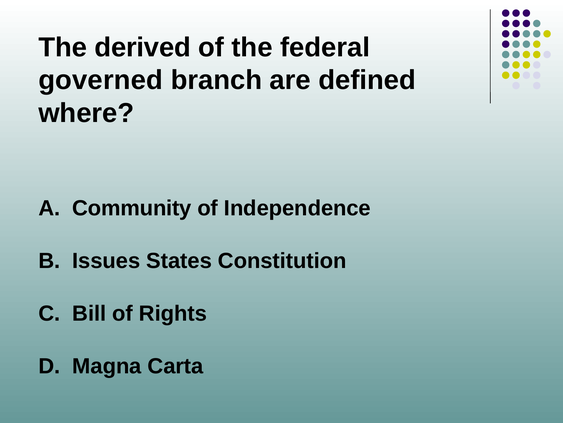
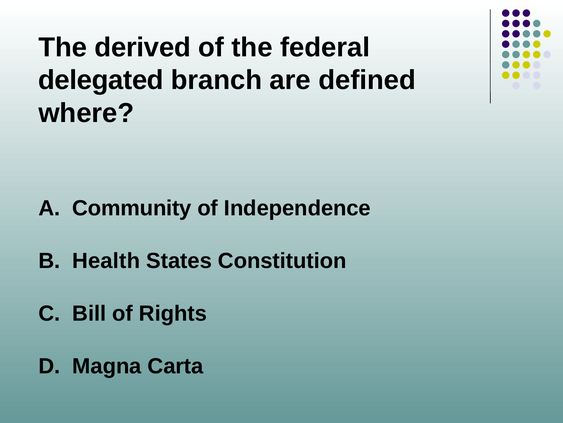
governed: governed -> delegated (101, 80)
Issues: Issues -> Health (106, 260)
